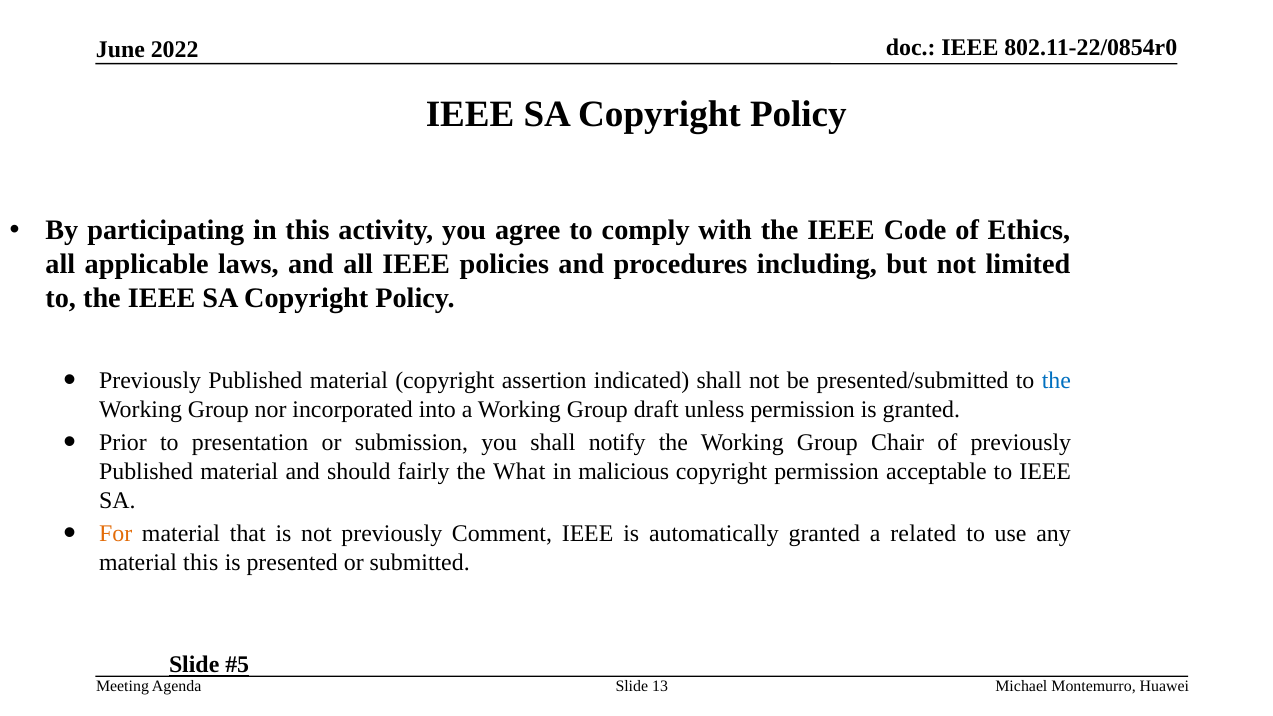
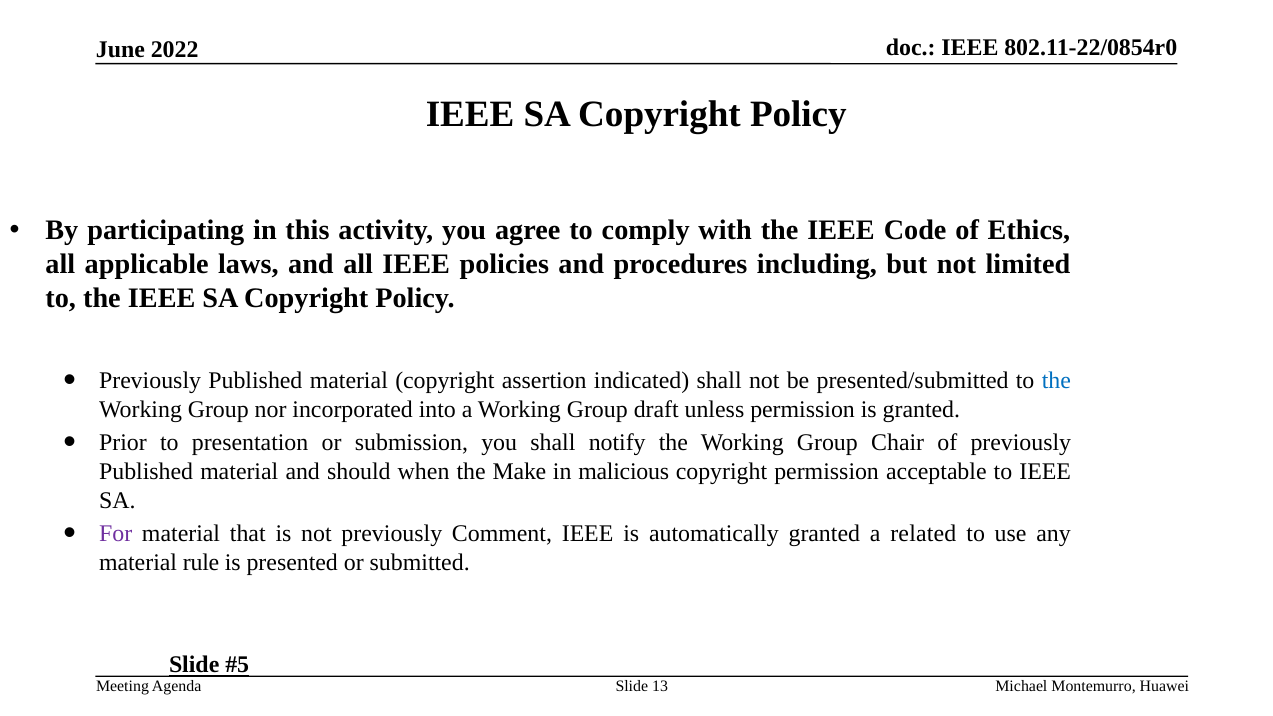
fairly: fairly -> when (424, 472)
What: What -> Make (519, 472)
For colour: orange -> purple (116, 534)
material this: this -> rule (201, 562)
